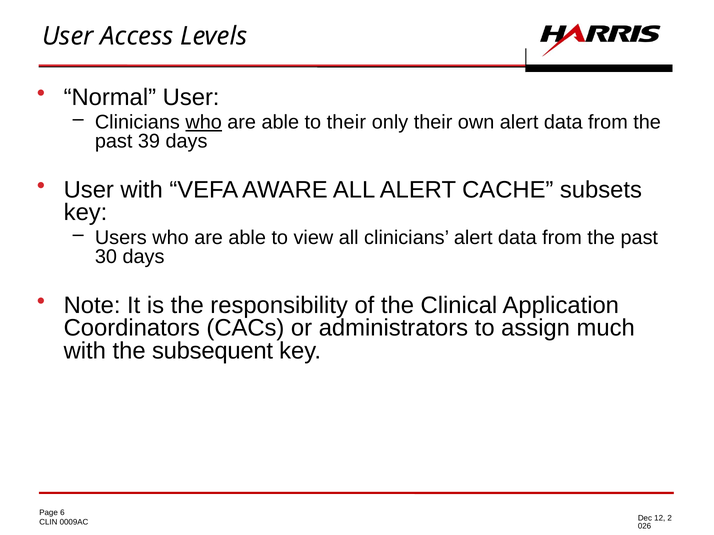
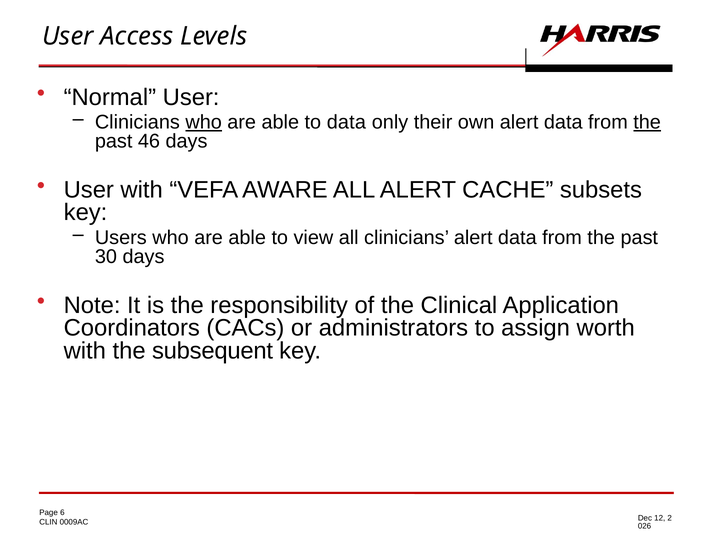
to their: their -> data (346, 122)
the underline: none -> present (647, 122)
39: 39 -> 46 (149, 141)
much: much -> worth (606, 328)
